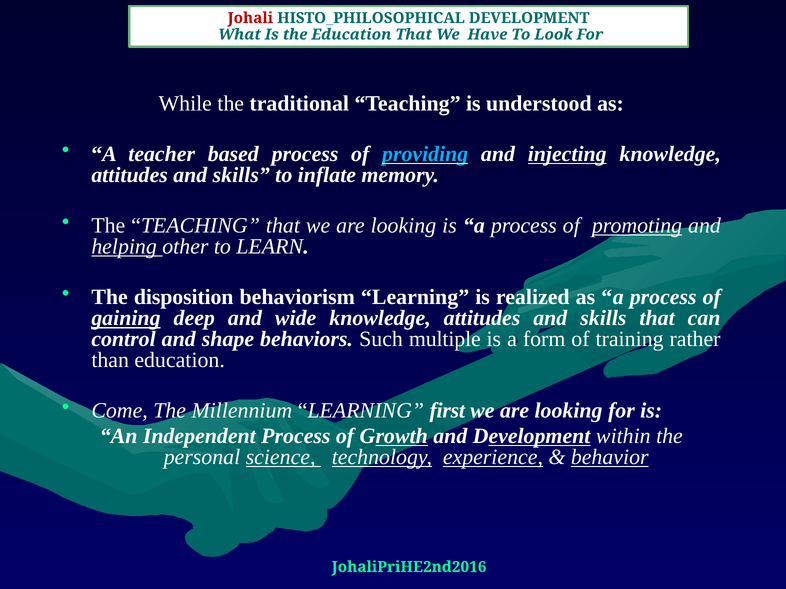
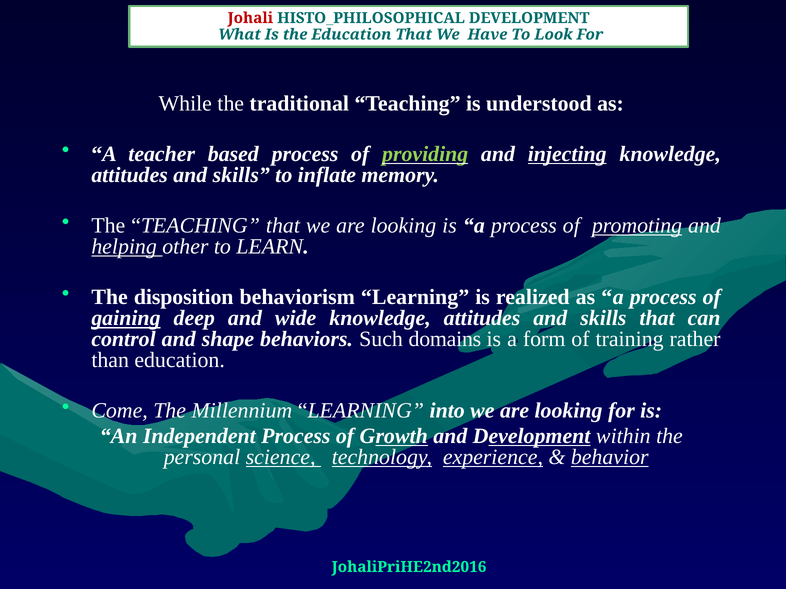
providing colour: light blue -> light green (425, 154)
multiple: multiple -> domains (445, 339)
first: first -> into (447, 411)
